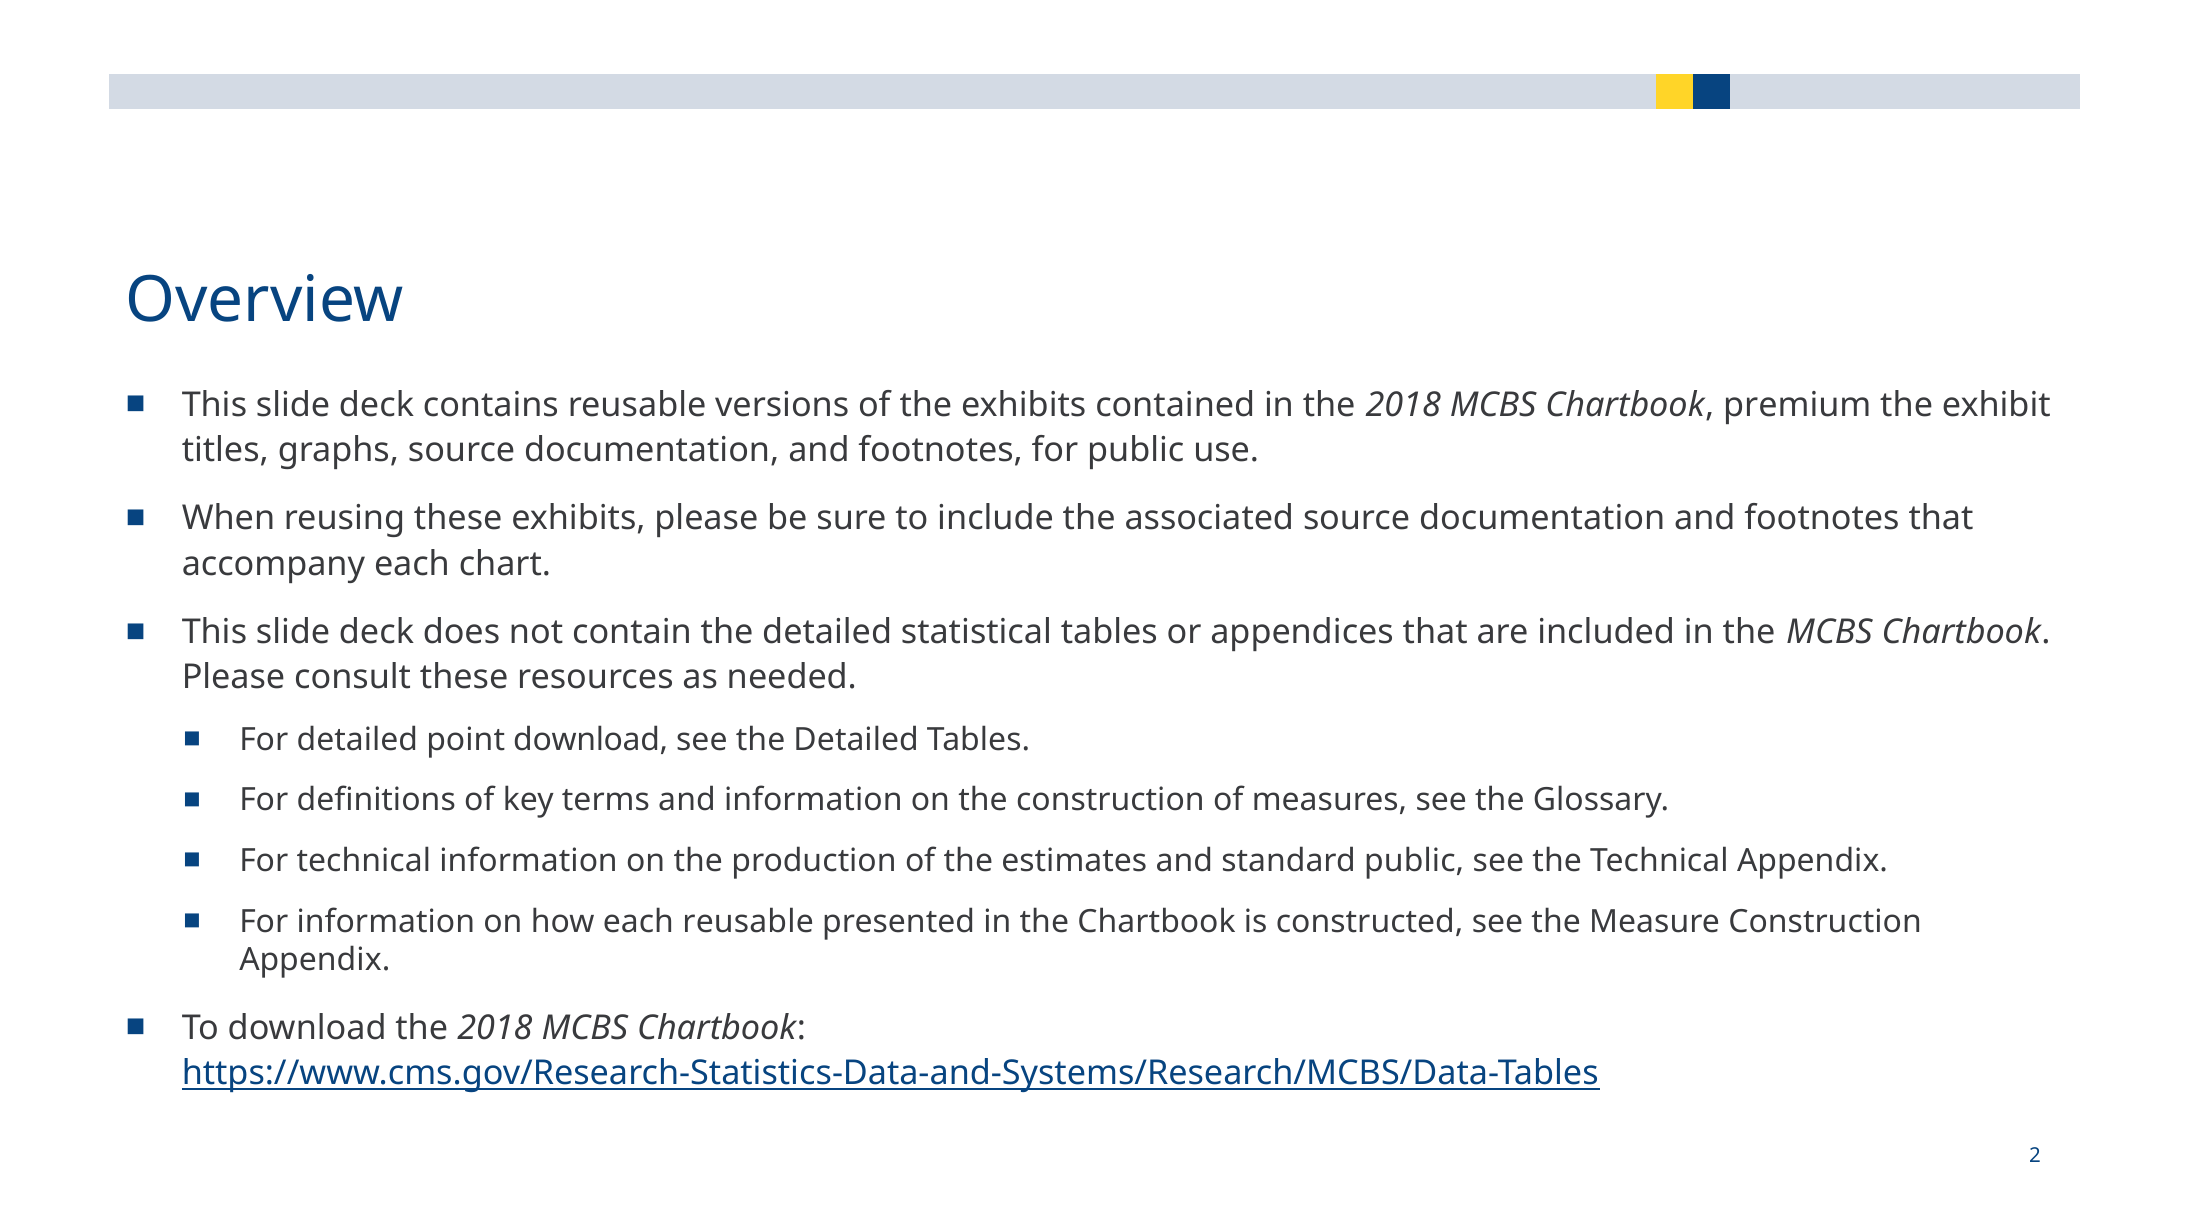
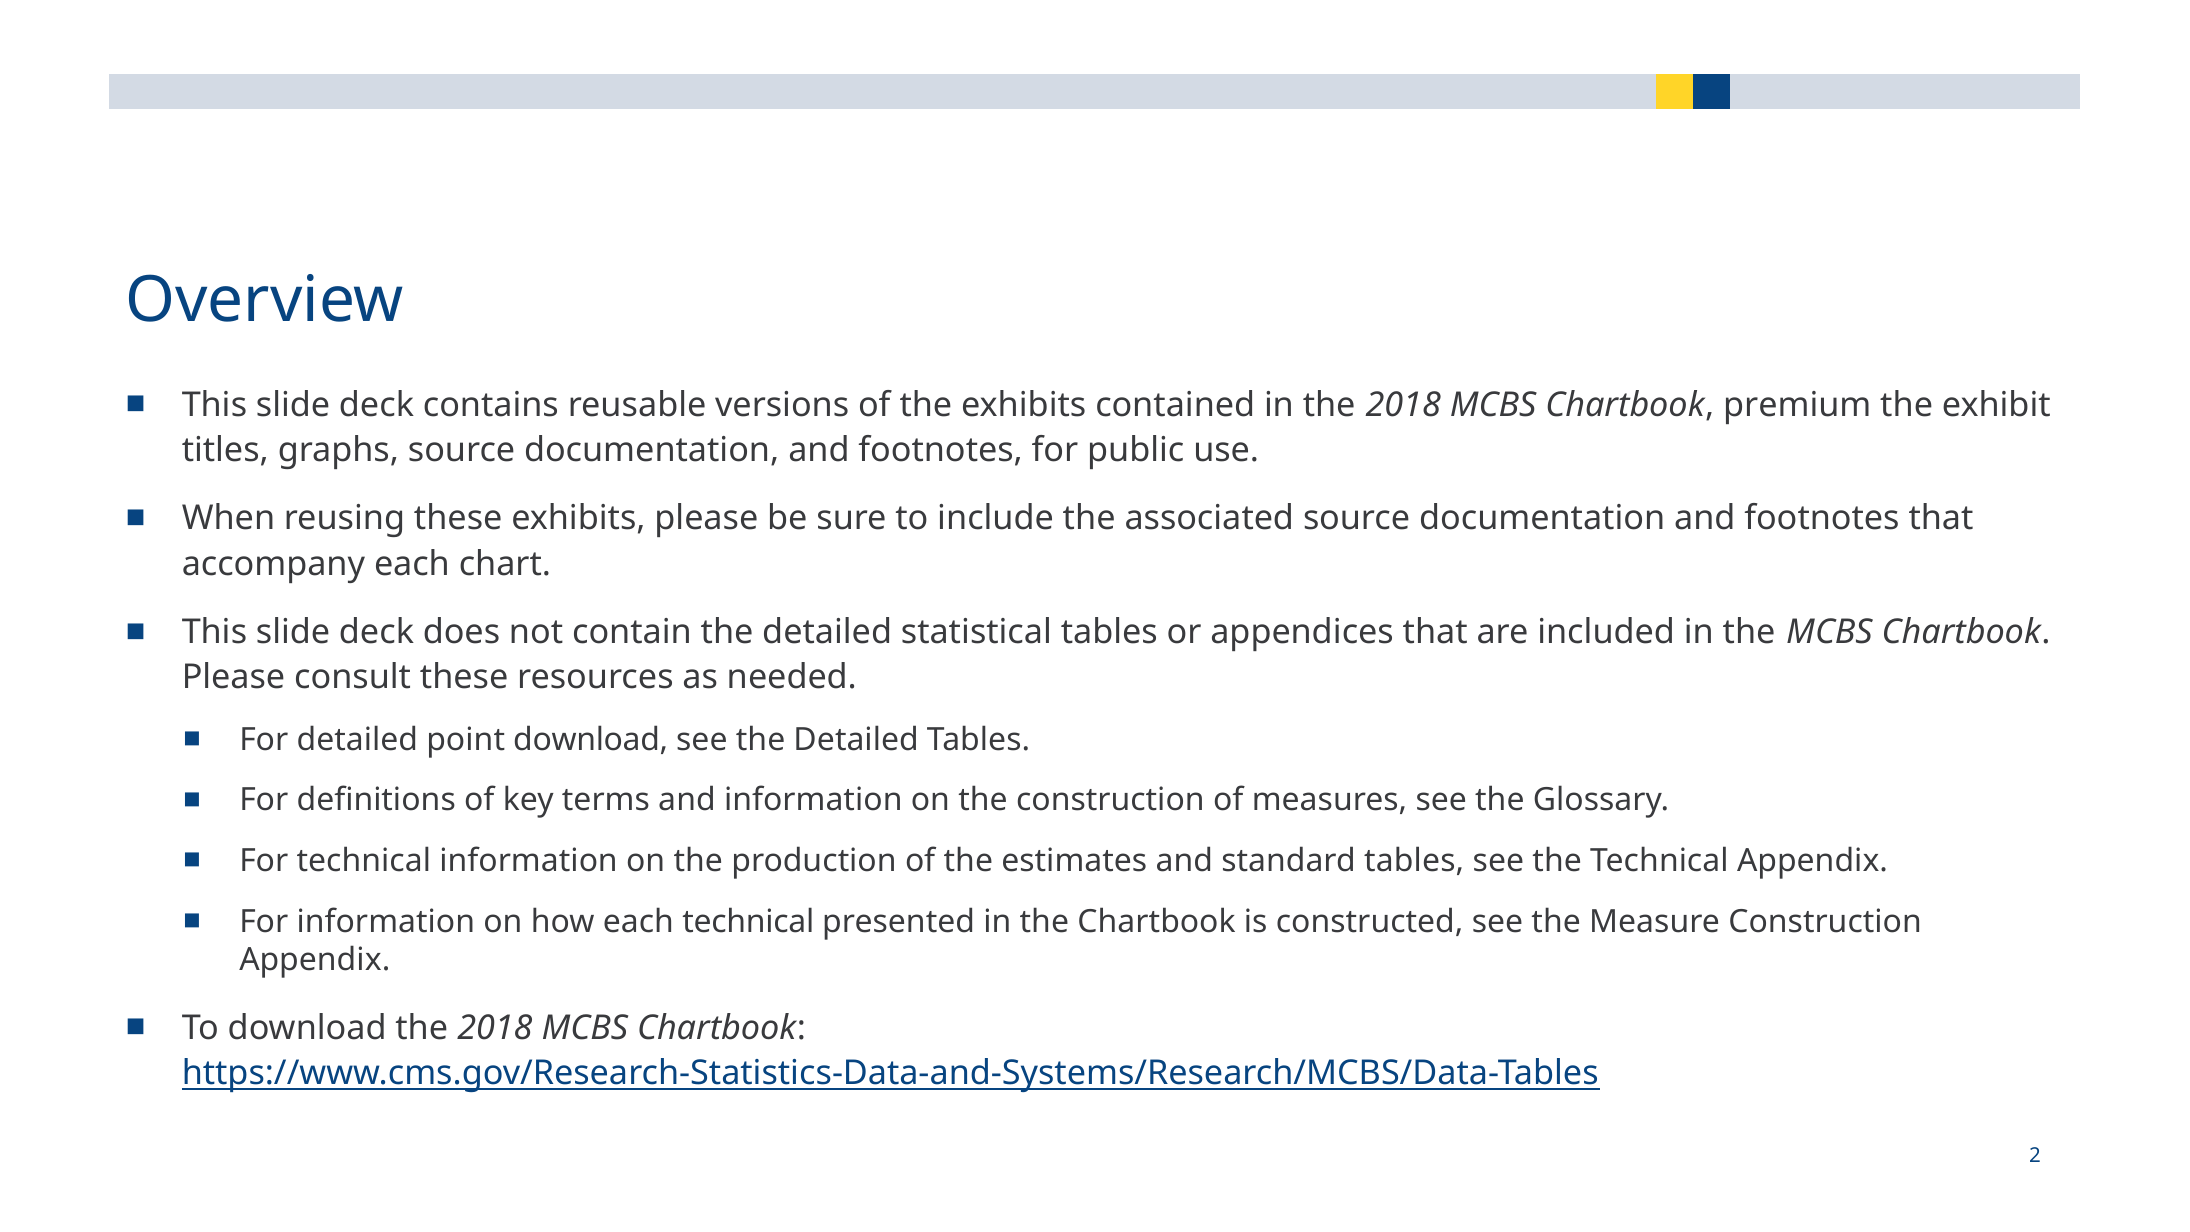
standard public: public -> tables (1414, 861)
each reusable: reusable -> technical (748, 922)
